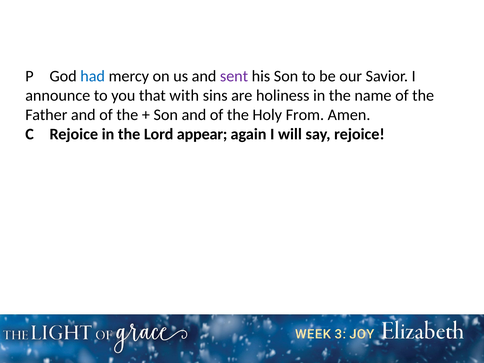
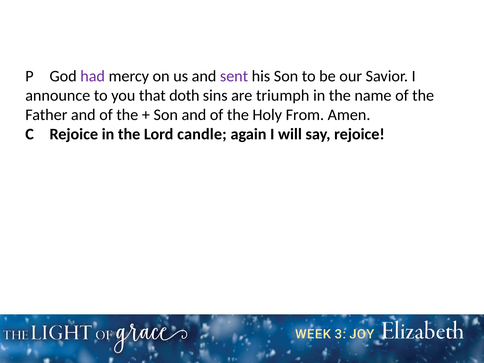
had colour: blue -> purple (93, 76)
with: with -> doth (184, 96)
holiness: holiness -> triumph (283, 96)
appear: appear -> candle (202, 134)
